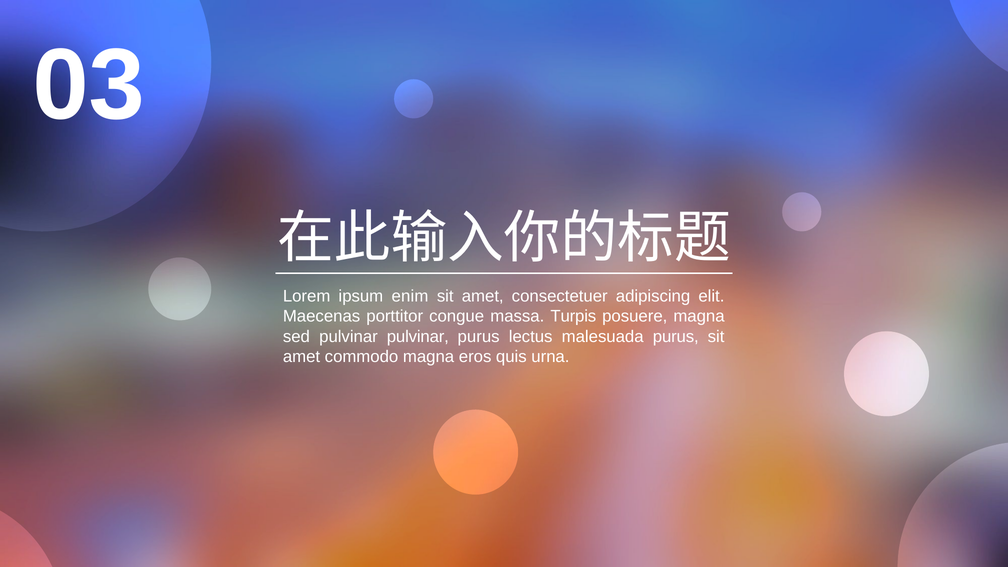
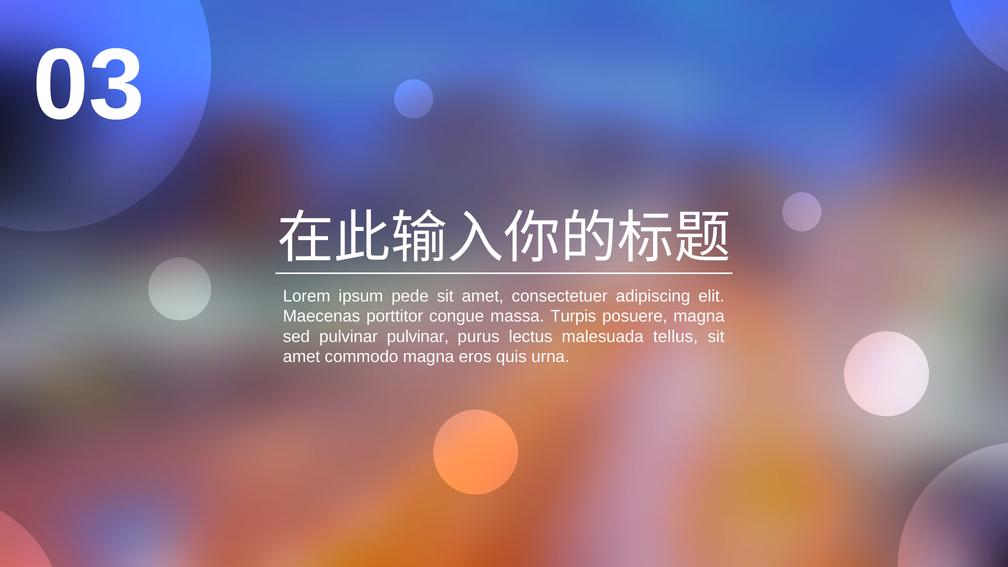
enim: enim -> pede (410, 296)
malesuada purus: purus -> tellus (676, 337)
